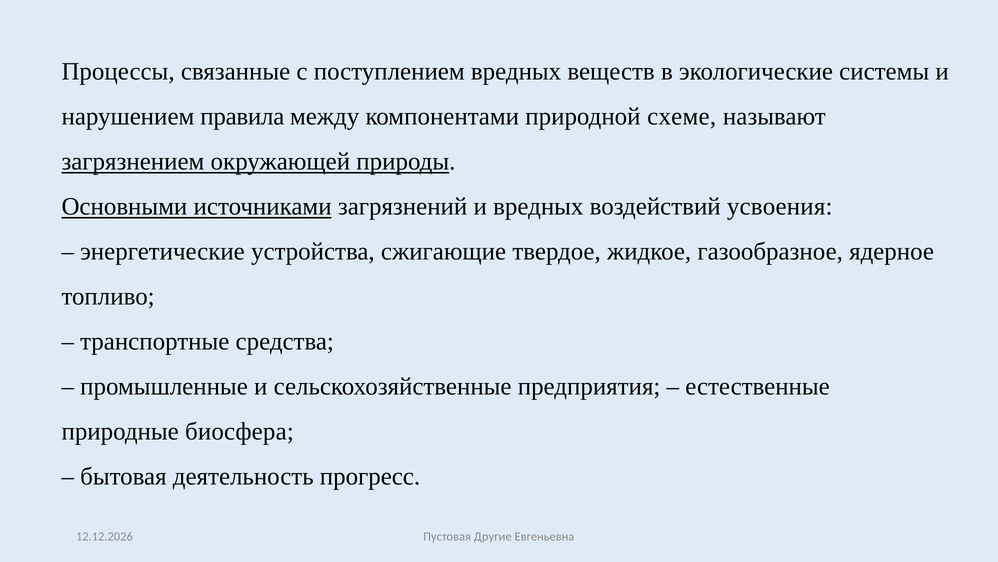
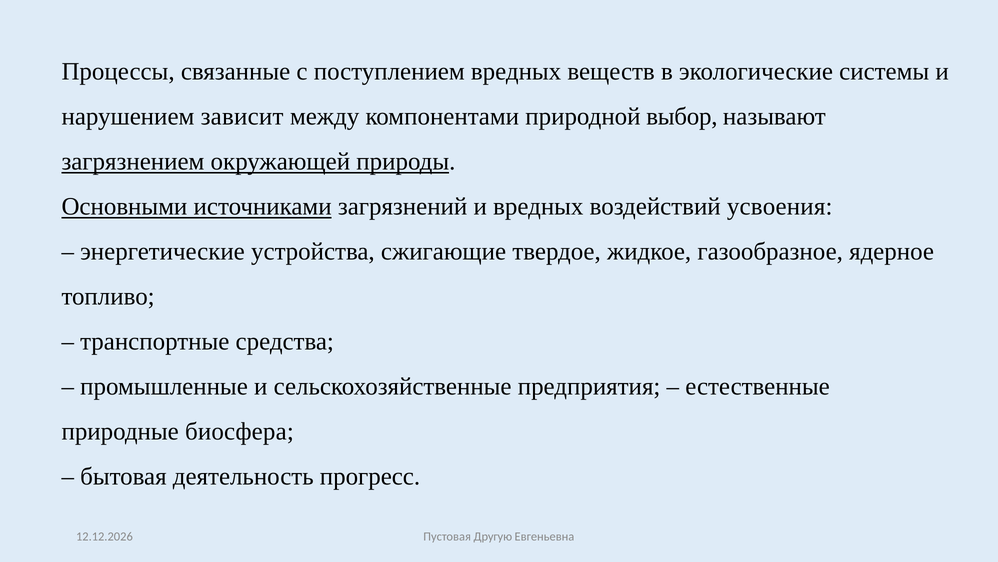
правила: правила -> зависит (242, 116)
схеме: схеме -> выбор (682, 116)
Другие: Другие -> Другую (493, 536)
